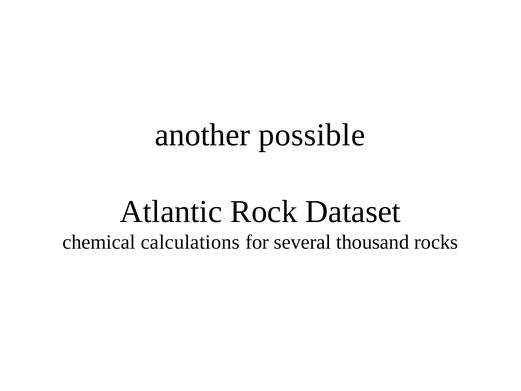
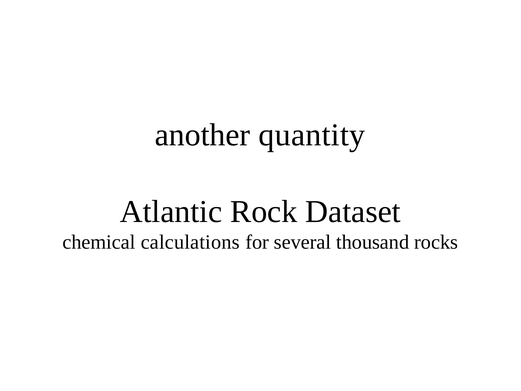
possible: possible -> quantity (312, 135)
